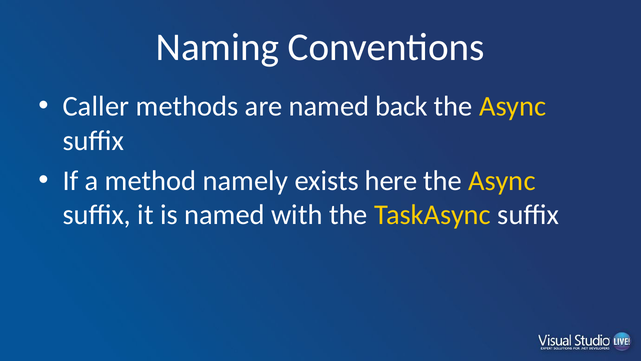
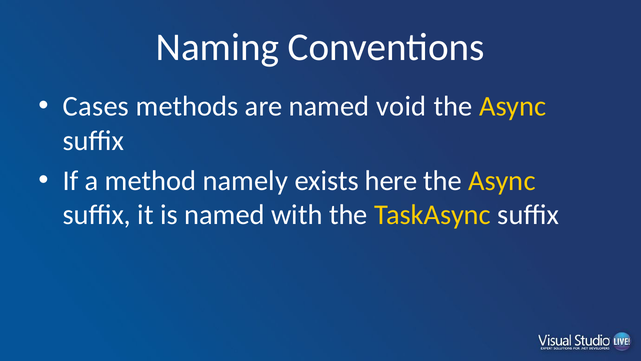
Caller: Caller -> Cases (96, 106)
back: back -> void (401, 106)
